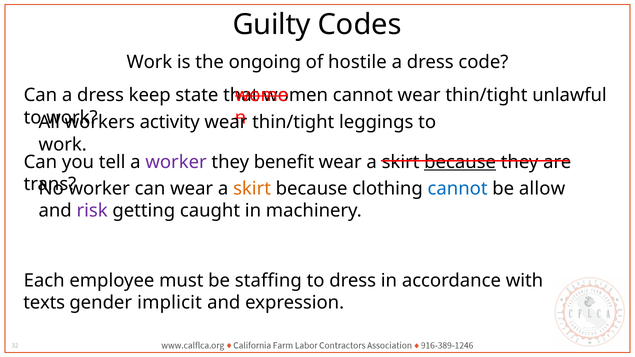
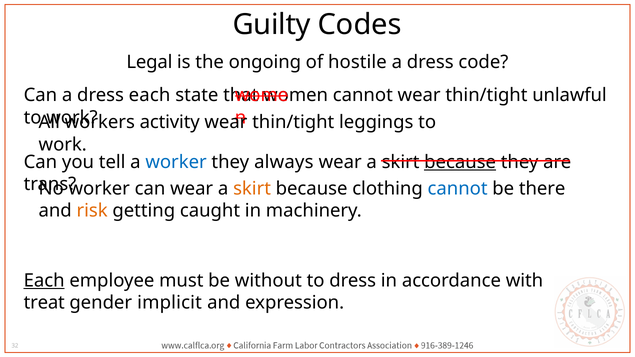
Work: Work -> Legal (149, 62)
dress keep: keep -> each (150, 95)
worker colour: purple -> blue (176, 162)
benefit: benefit -> always (284, 162)
allow: allow -> there (542, 189)
risk colour: purple -> orange (92, 211)
Each underline: none -> present (44, 281)
staffing: staffing -> without (268, 281)
texts: texts -> treat (44, 303)
